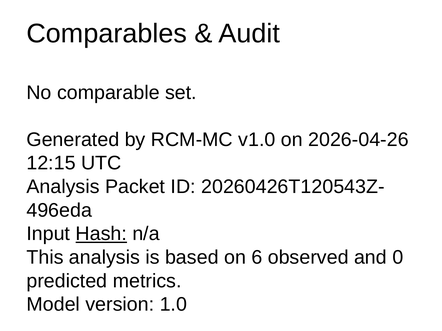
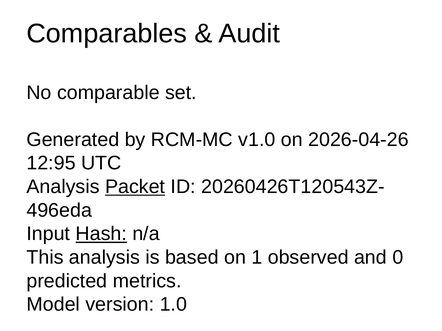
12:15: 12:15 -> 12:95 (51, 163)
Packet underline: none -> present (135, 187)
6: 6 -> 1 (257, 258)
